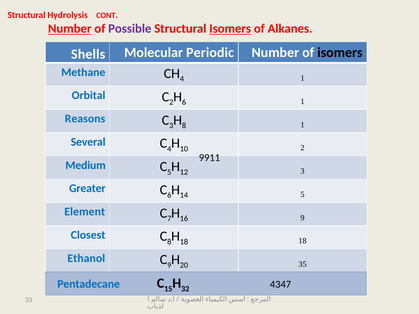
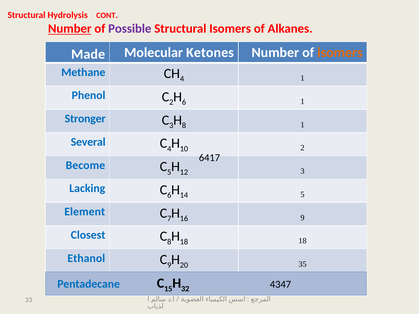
Isomers underline: present -> none (230, 29)
Shells: Shells -> Made (88, 54)
Periodic: Periodic -> Ketones (210, 53)
isomers colour: black -> orange (340, 53)
Orbital: Orbital -> Phenol (89, 95)
Reasons: Reasons -> Stronger (85, 119)
9911: 9911 -> 6417 (209, 158)
Medium: Medium -> Become (85, 165)
Greater: Greater -> Lacking (87, 189)
